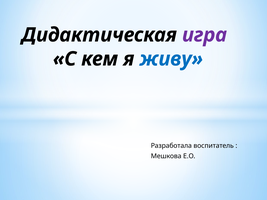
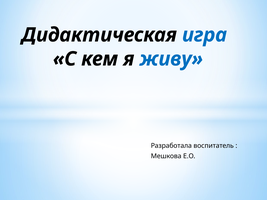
игра colour: purple -> blue (204, 35)
